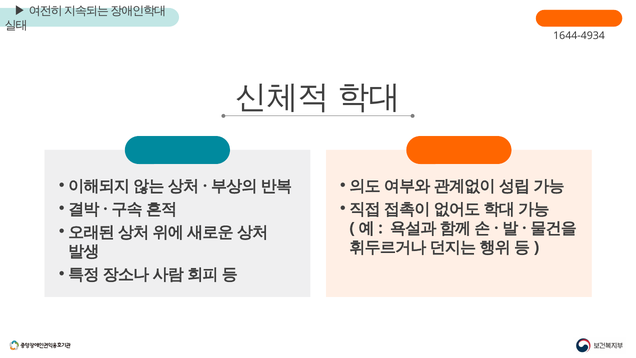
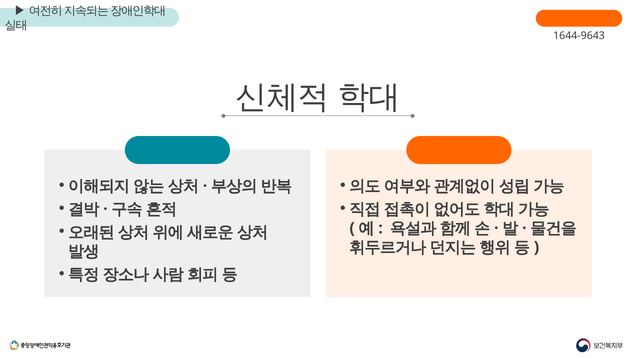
1644-4934: 1644-4934 -> 1644-9643 (579, 36)
